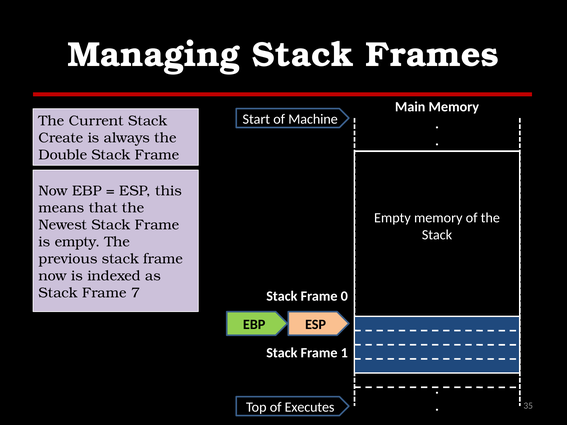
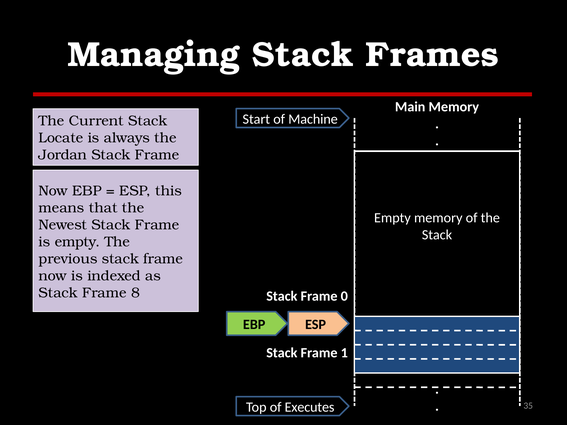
Create: Create -> Locate (61, 138)
Double: Double -> Jordan (63, 155)
7: 7 -> 8 (135, 293)
